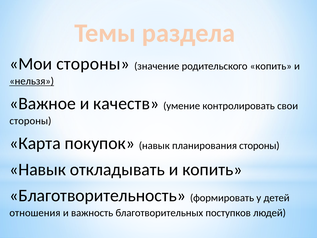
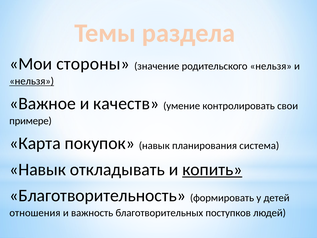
родительского копить: копить -> нельзя (271, 66)
стороны: стороны -> примере (31, 121)
планирования стороны: стороны -> система (259, 145)
копить underline: none -> present (212, 169)
